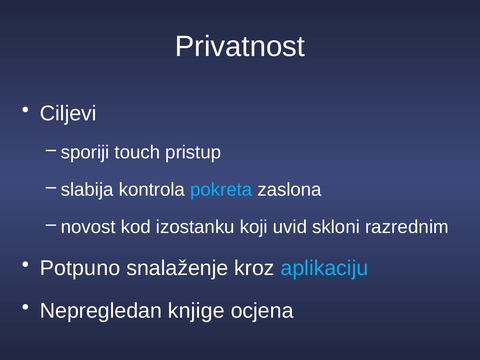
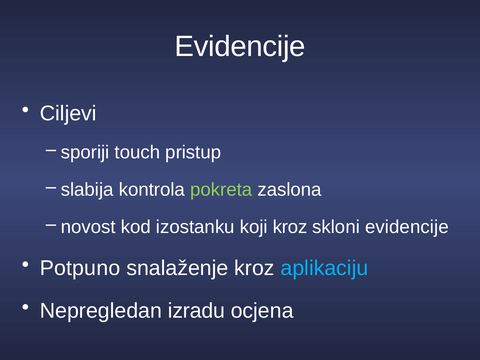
Privatnost: Privatnost -> Evidencije (240, 46)
pokreta colour: light blue -> light green (221, 190)
koji uvid: uvid -> kroz (290, 227)
skloni razrednim: razrednim -> evidencije (407, 227)
knjige: knjige -> izradu (196, 311)
